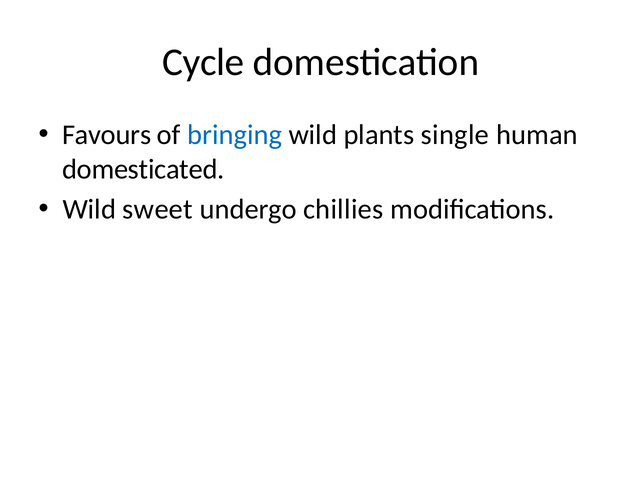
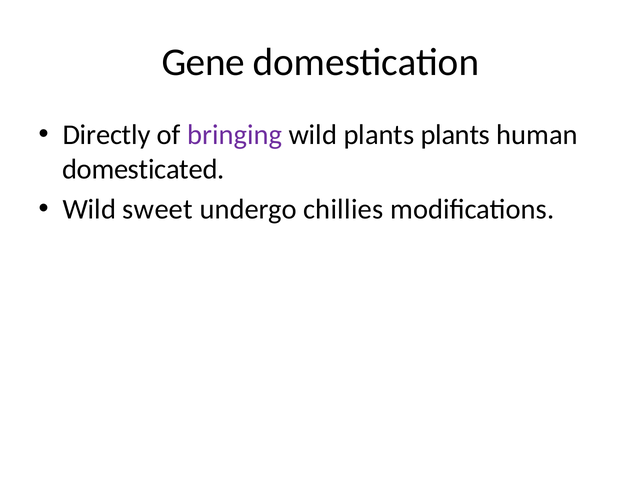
Cycle: Cycle -> Gene (203, 62)
Favours: Favours -> Directly (107, 135)
bringing colour: blue -> purple (235, 135)
plants single: single -> plants (455, 135)
